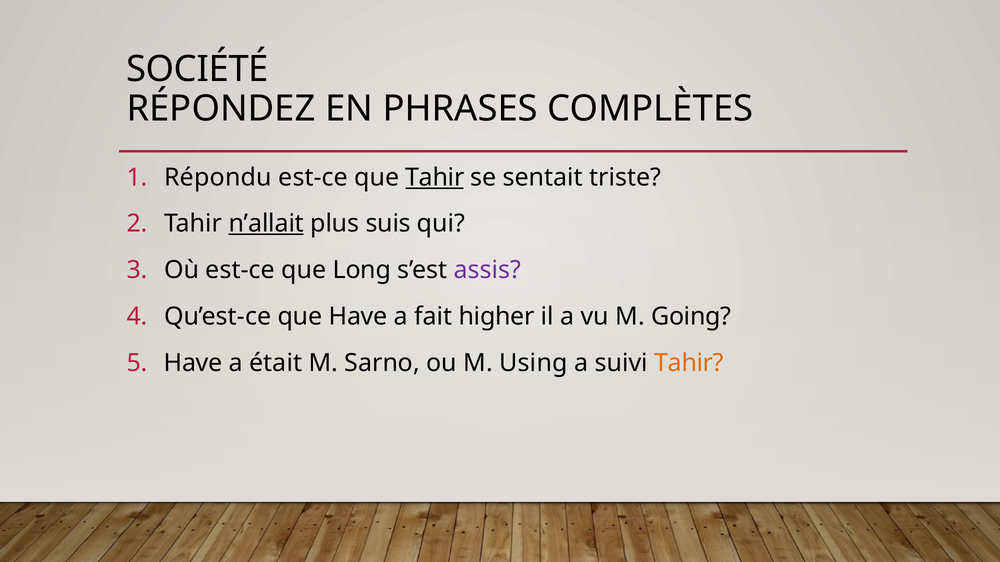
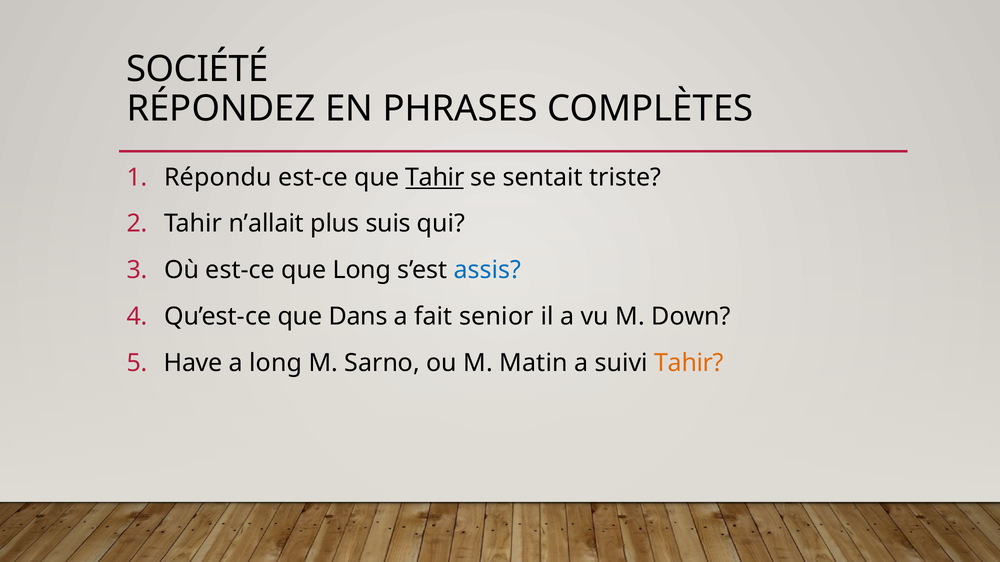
n’allait underline: present -> none (266, 224)
assis colour: purple -> blue (487, 270)
que Have: Have -> Dans (358, 317)
higher: higher -> senior (496, 317)
Going: Going -> Down (691, 317)
a était: était -> long (276, 363)
Using: Using -> Matin (533, 363)
